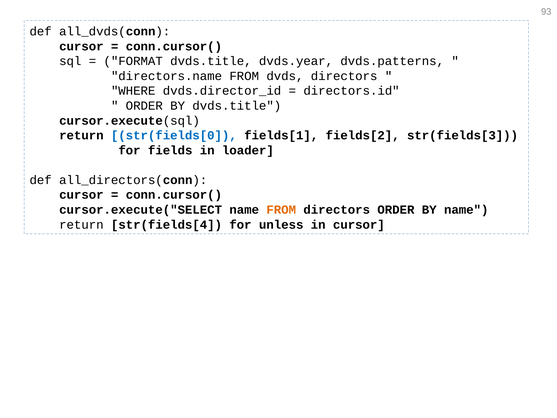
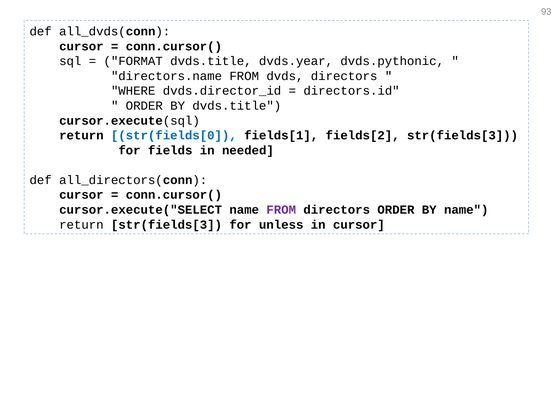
dvds.patterns: dvds.patterns -> dvds.pythonic (392, 61)
loader: loader -> needed (248, 150)
FROM colour: orange -> purple (281, 210)
return str(fields[4: str(fields[4 -> str(fields[3 (166, 224)
